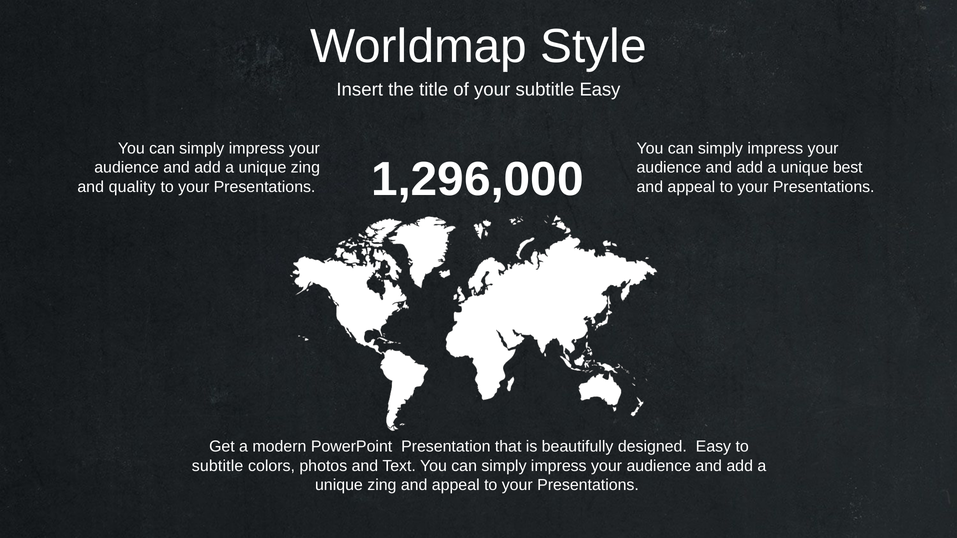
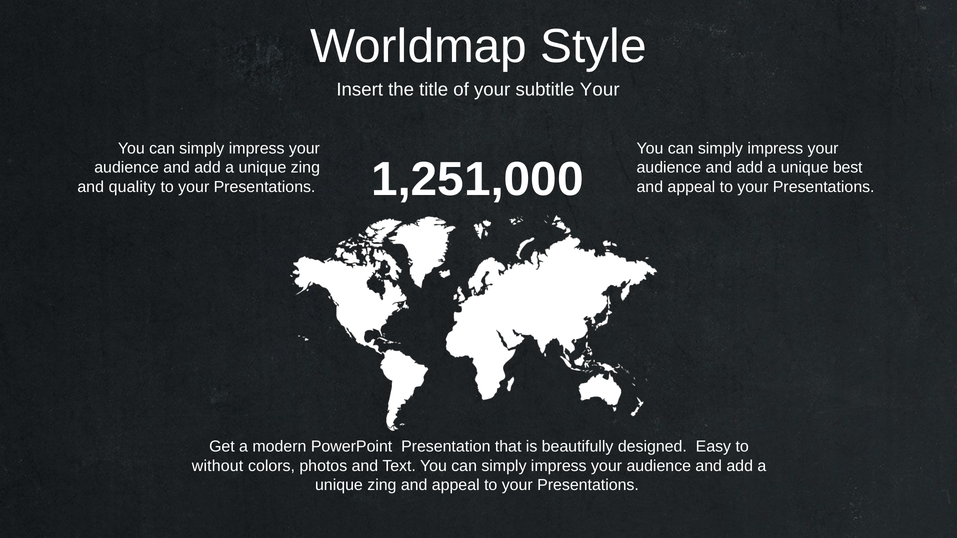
subtitle Easy: Easy -> Your (600, 90)
1,296,000: 1,296,000 -> 1,251,000 (477, 180)
subtitle: subtitle -> without (218, 466)
